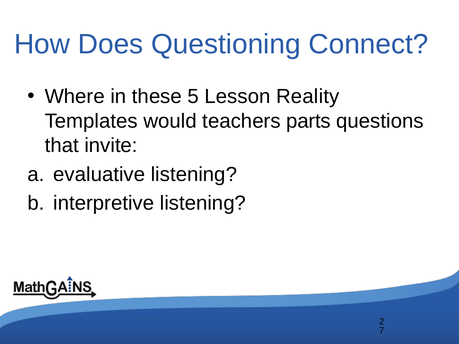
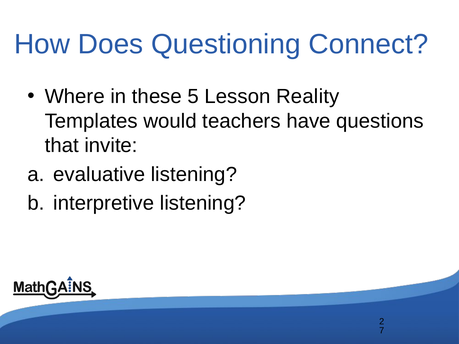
parts: parts -> have (308, 121)
